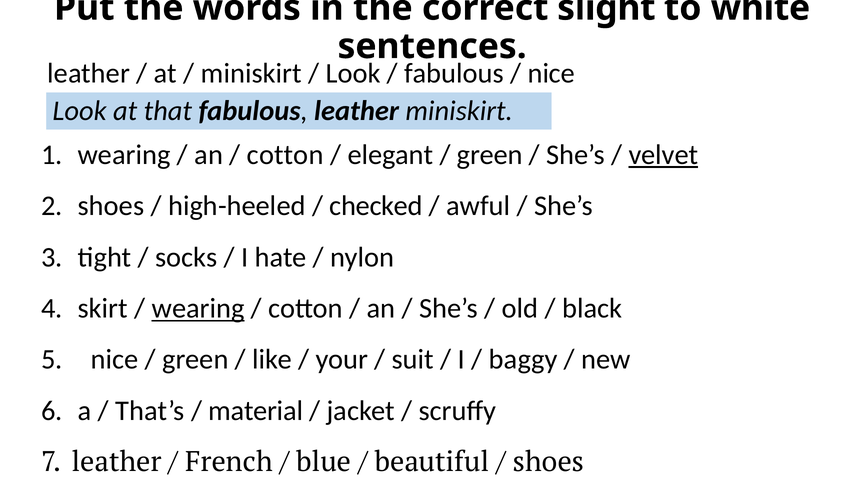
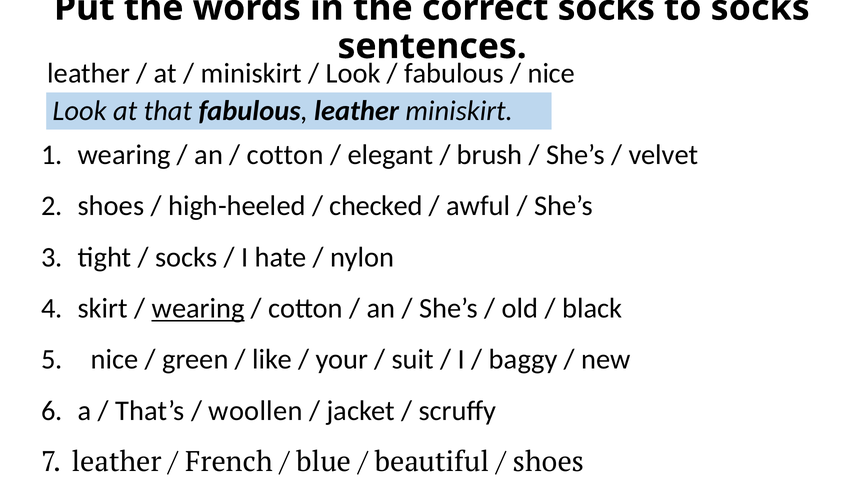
correct slight: slight -> socks (606, 8)
to white: white -> socks (760, 8)
green: green -> brush (490, 155)
velvet underline: present -> none (663, 155)
material: material -> woollen (255, 411)
